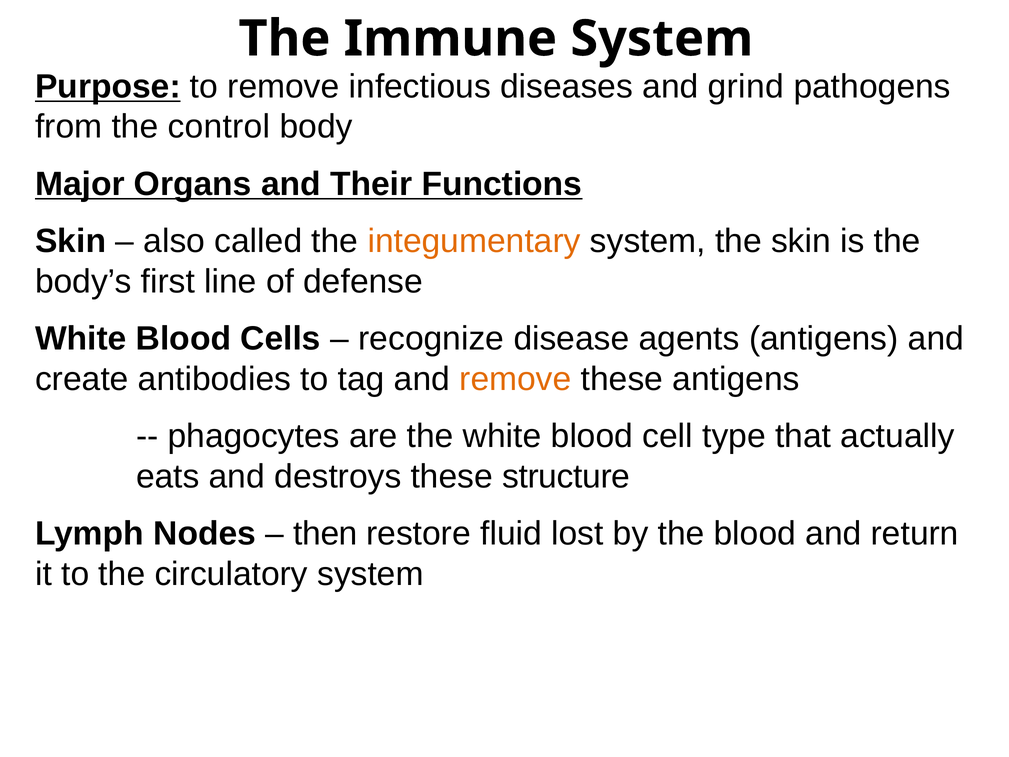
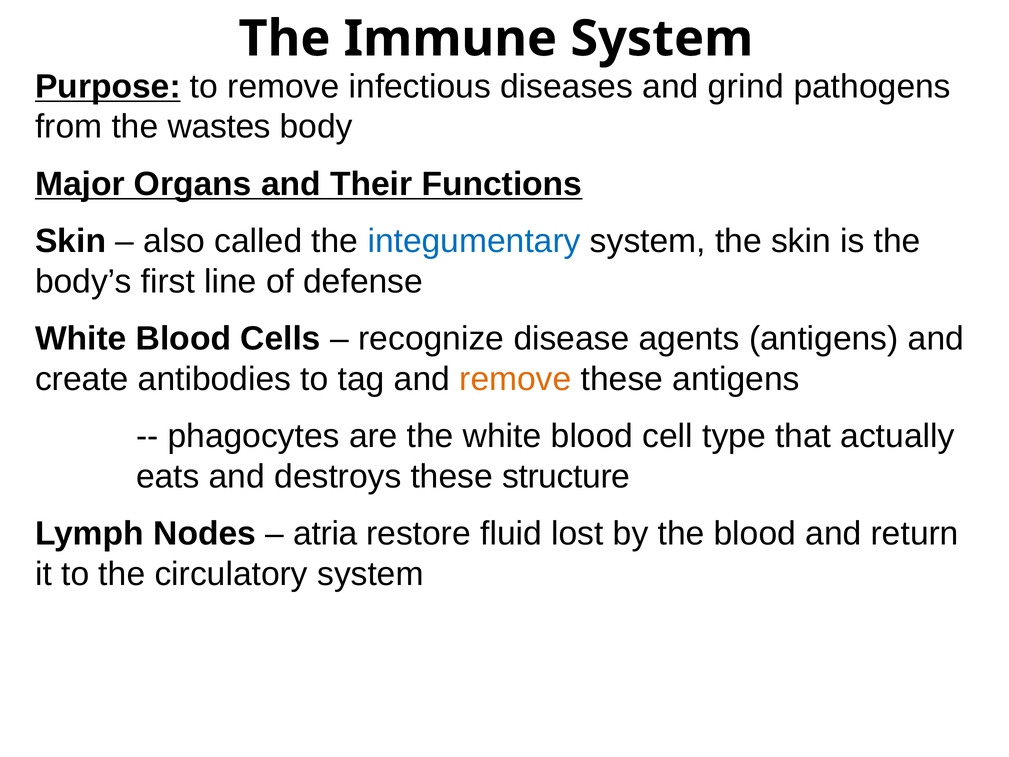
control: control -> wastes (219, 127)
integumentary colour: orange -> blue (474, 241)
then: then -> atria (325, 534)
